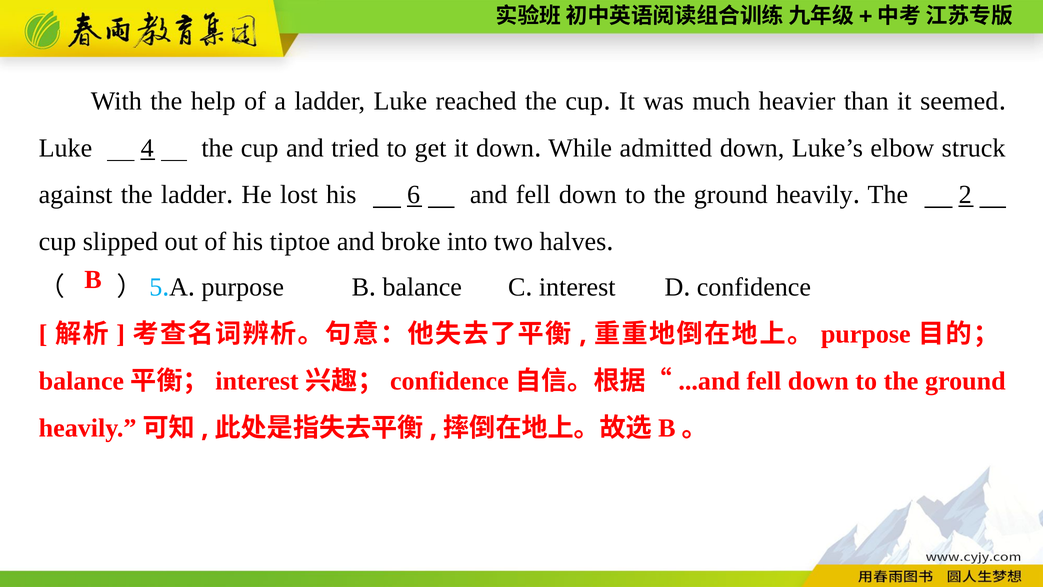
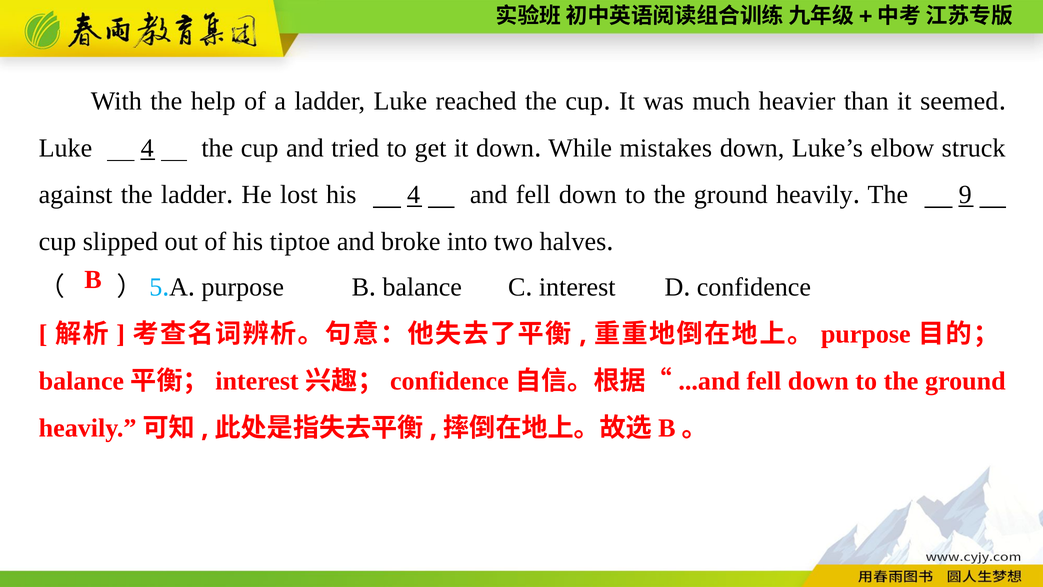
admitted: admitted -> mistakes (666, 148)
his 6: 6 -> 4 (414, 195)
2: 2 -> 9 (965, 195)
